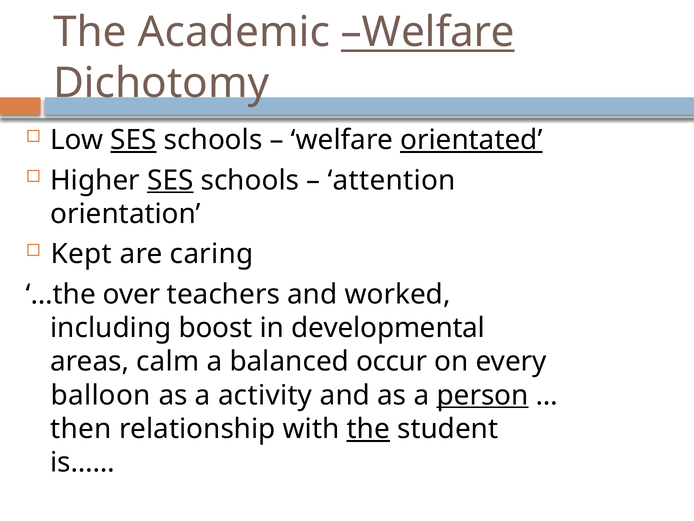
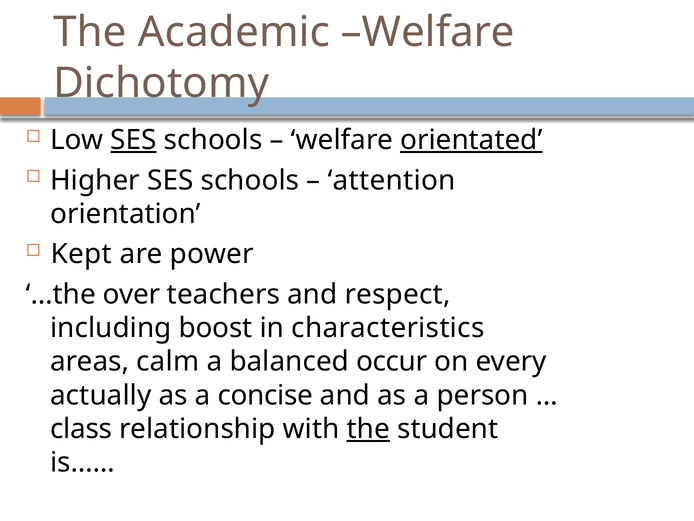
Welfare underline: present -> none (428, 32)
SES underline: present -> none (170, 180)
caring: caring -> power (212, 254)
worked: worked -> respect (398, 294)
developmental: developmental -> characteristics (388, 328)
balloon: balloon -> actually (101, 395)
activity: activity -> concise (265, 395)
person underline: present -> none (483, 395)
then: then -> class (81, 429)
